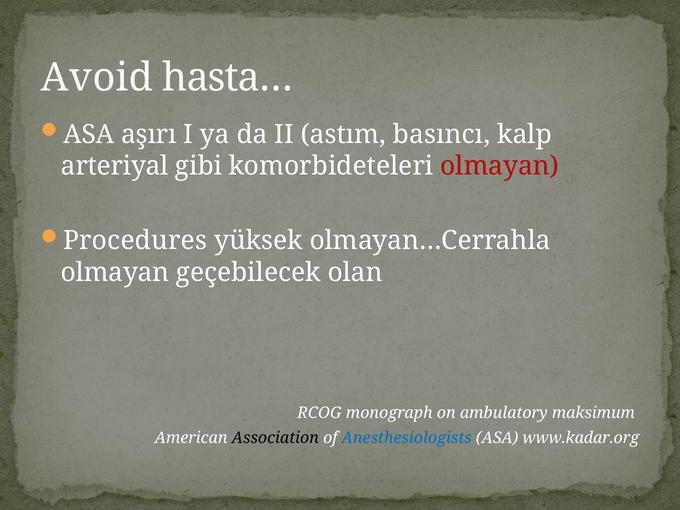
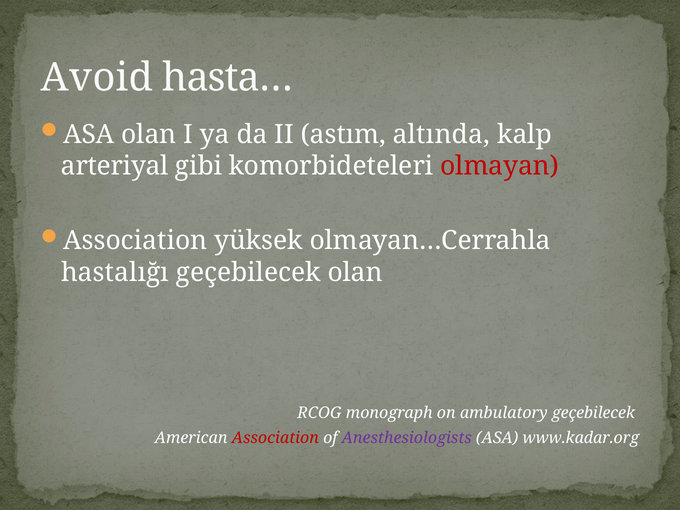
ASA aşırı: aşırı -> olan (149, 134)
basıncı: basıncı -> altında (441, 134)
Procedures: Procedures -> Association (135, 241)
olmayan: olmayan -> hastalığı (115, 272)
ambulatory maksimum: maksimum -> geçebilecek (593, 413)
Association colour: black -> red (275, 438)
Anesthesiologists colour: blue -> purple (407, 438)
